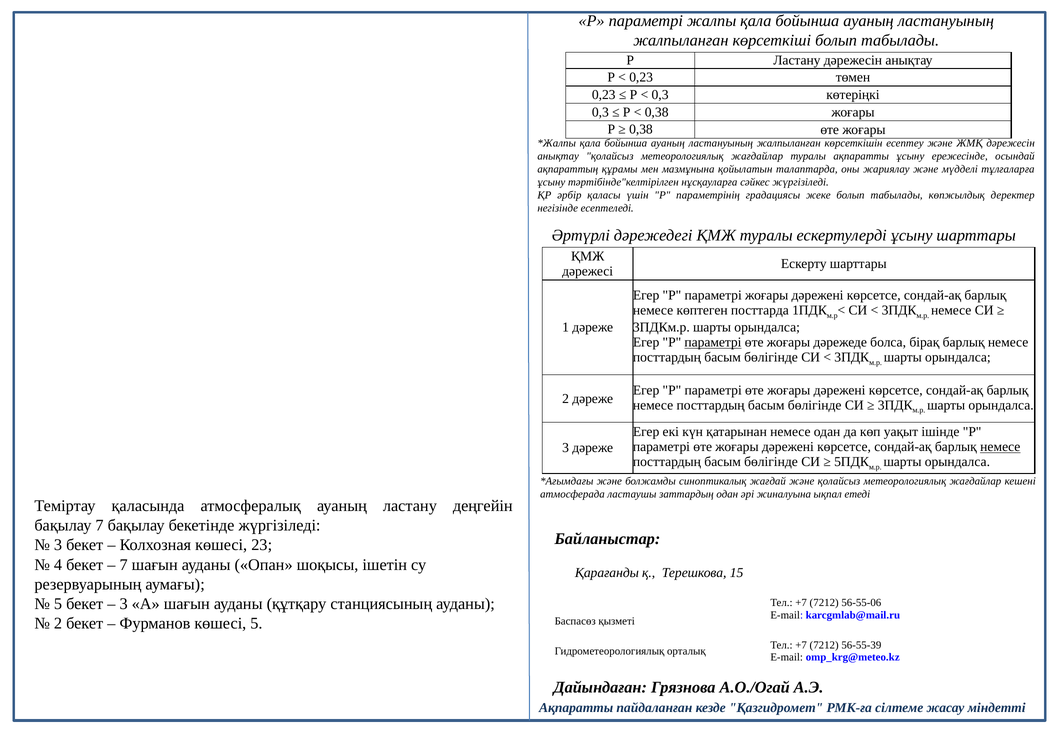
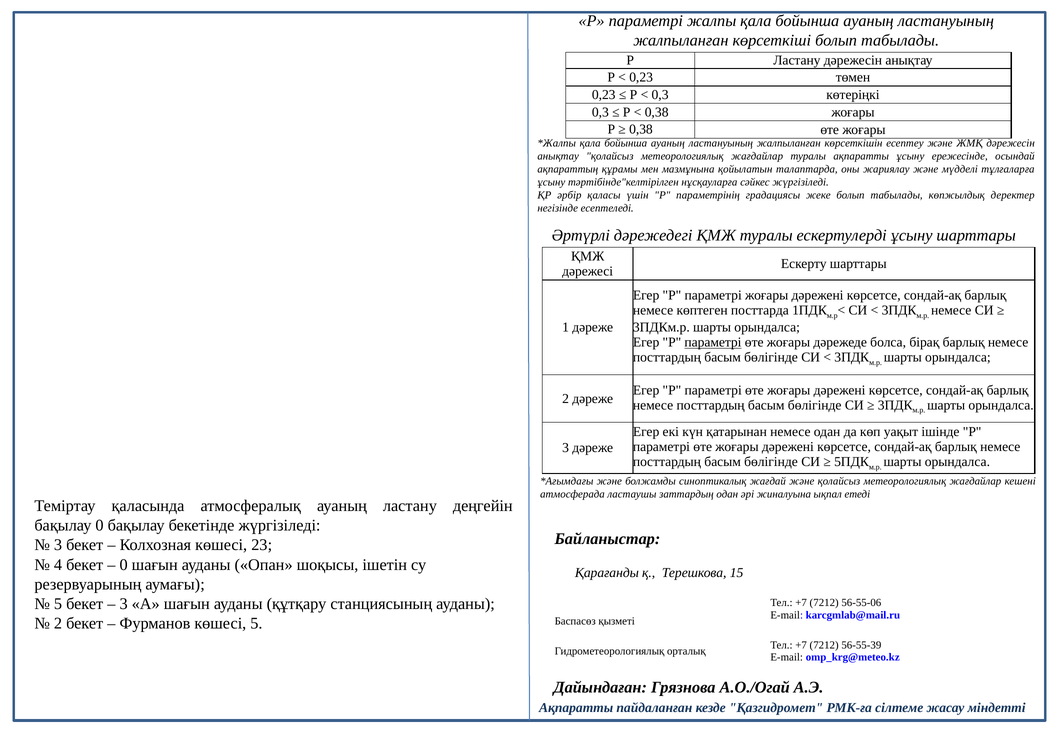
немесе underline: present -> none (1000, 447)
бақылау 7: 7 -> 0 (100, 526)
7: 7 -> 0 (124, 565)
